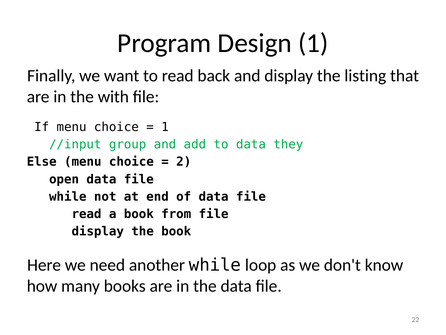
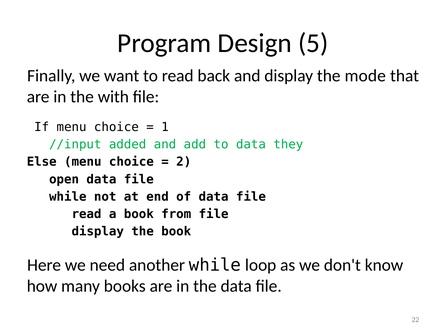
Design 1: 1 -> 5 (313, 43)
listing: listing -> mode (365, 76)
group: group -> added (128, 144)
